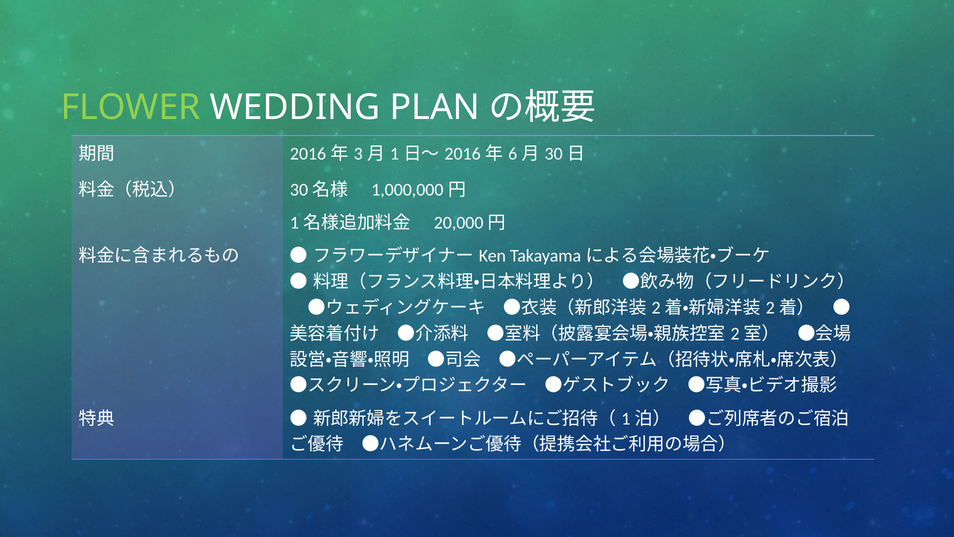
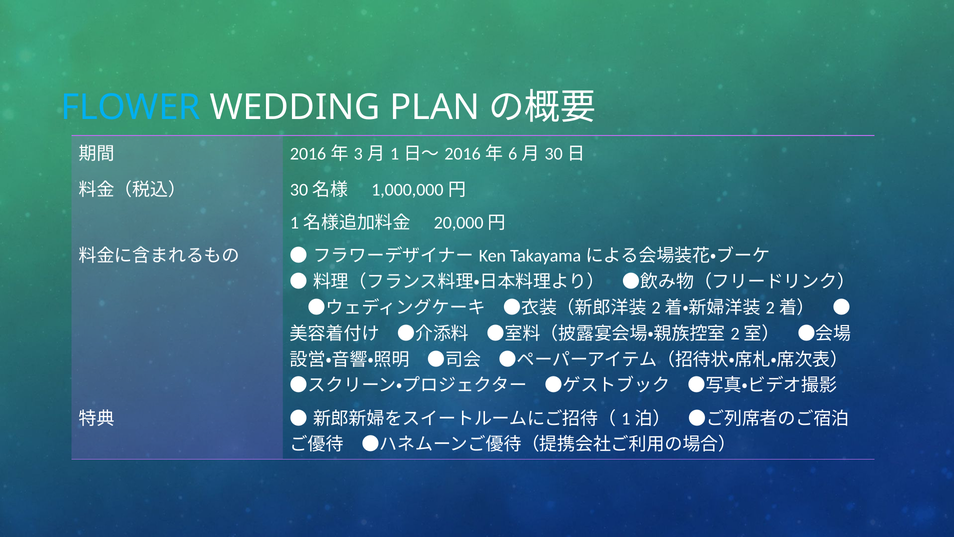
FLOWER colour: light green -> light blue (131, 107)
